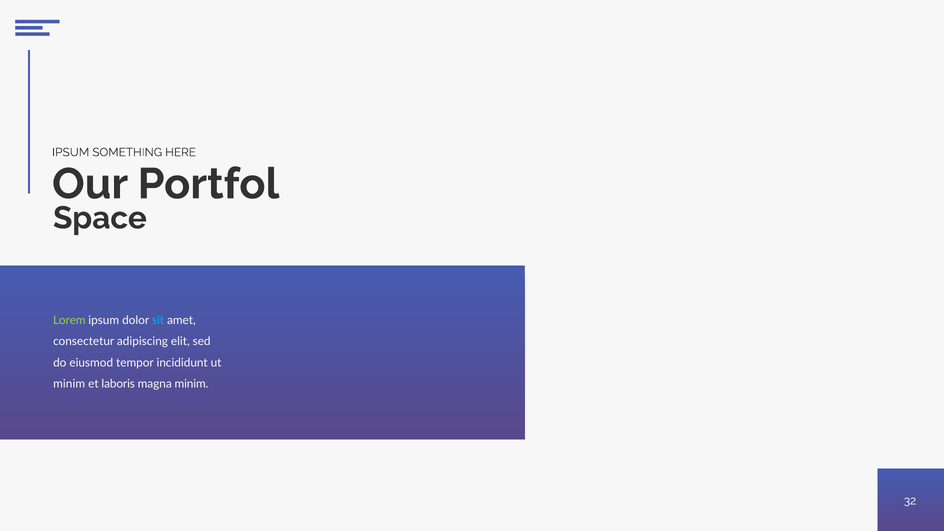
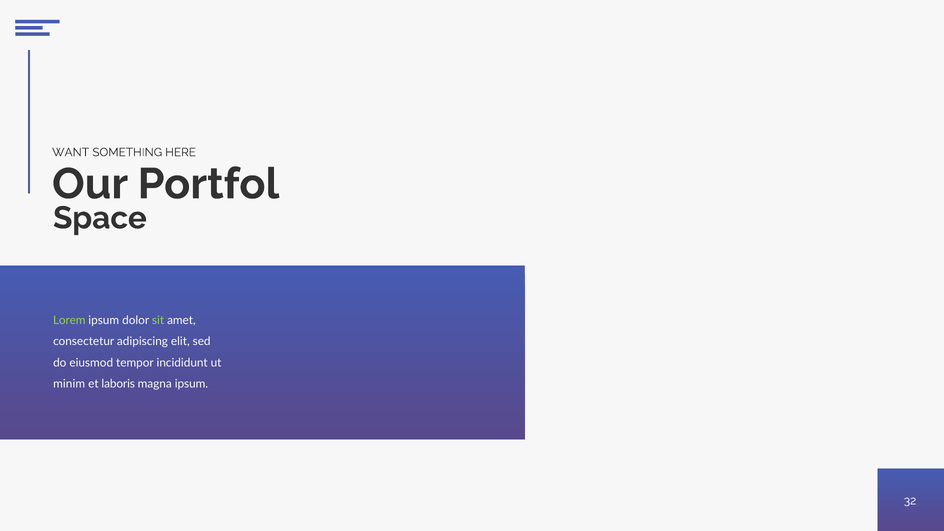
IPSUM: IPSUM -> WANT (71, 152)
sit colour: light blue -> light green (158, 320)
magna minim: minim -> ipsum (191, 384)
